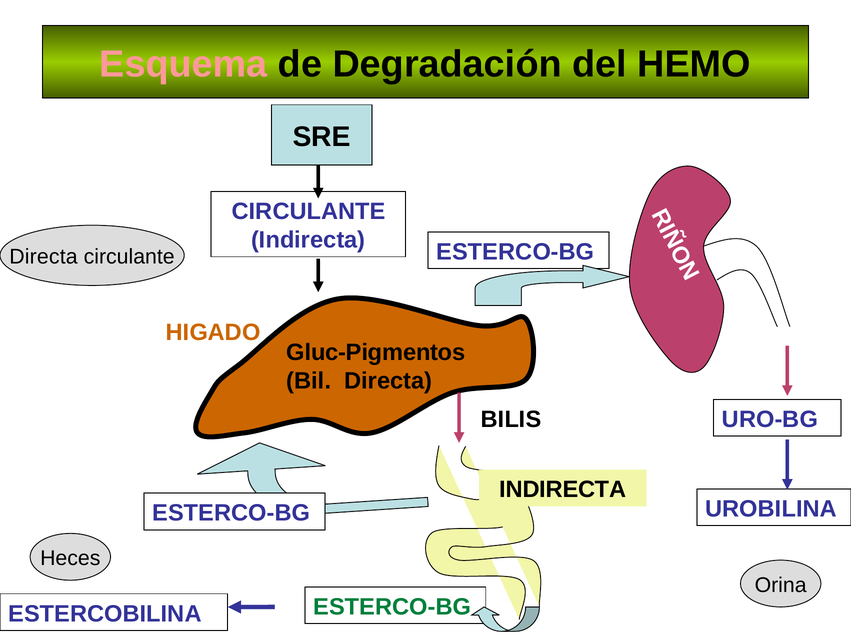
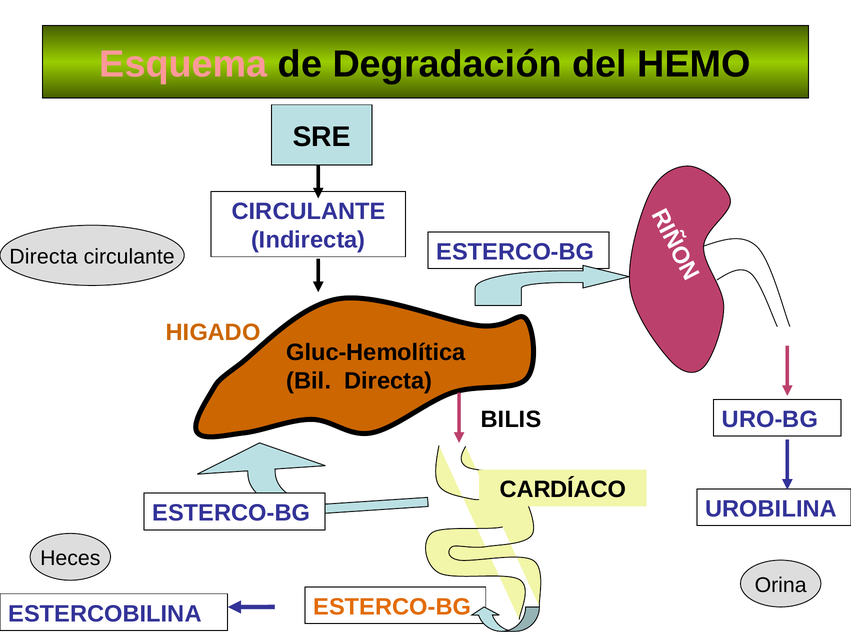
Gluc-Pigmentos: Gluc-Pigmentos -> Gluc-Hemolítica (376, 353)
INDIRECTA: INDIRECTA -> CARDÍACO (563, 490)
ESTERCO-BG colour: green -> orange (392, 607)
